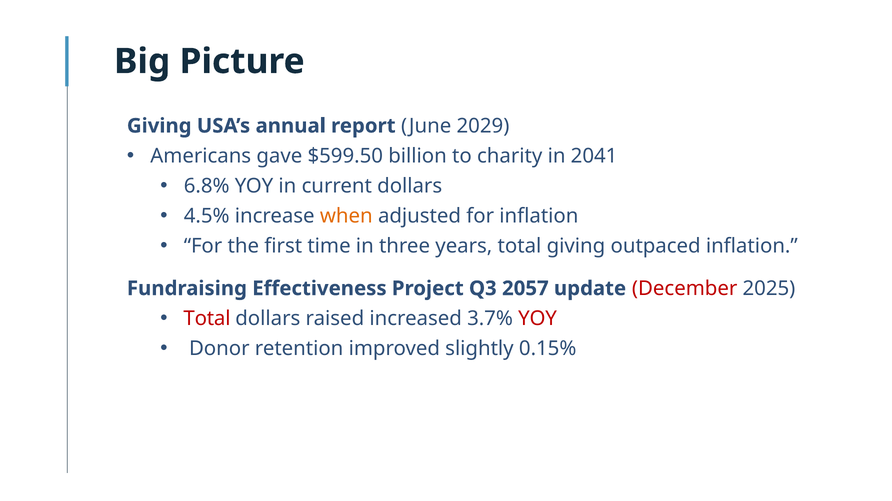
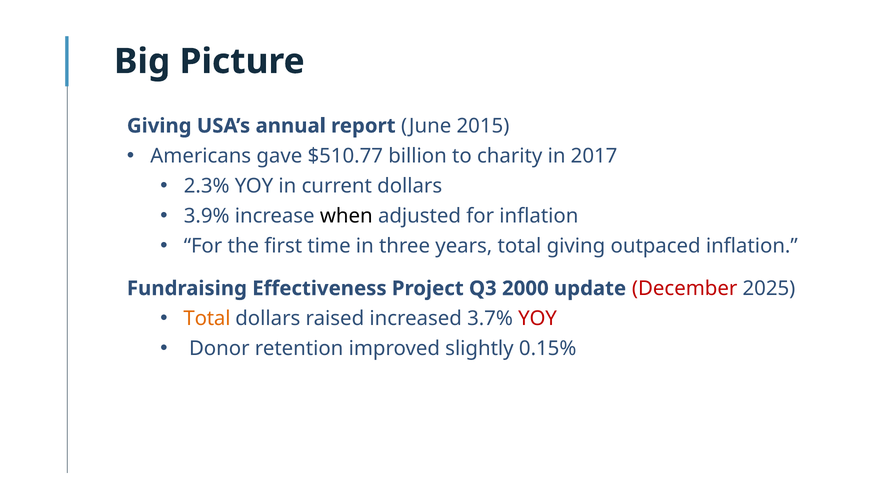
2029: 2029 -> 2015 (483, 126)
$599.50: $599.50 -> $510.77 (345, 156)
2041: 2041 -> 2017 (594, 156)
6.8%: 6.8% -> 2.3% (207, 186)
4.5%: 4.5% -> 3.9% (207, 216)
when colour: orange -> black (346, 216)
2057: 2057 -> 2000 (525, 289)
Total colour: red -> orange (207, 319)
